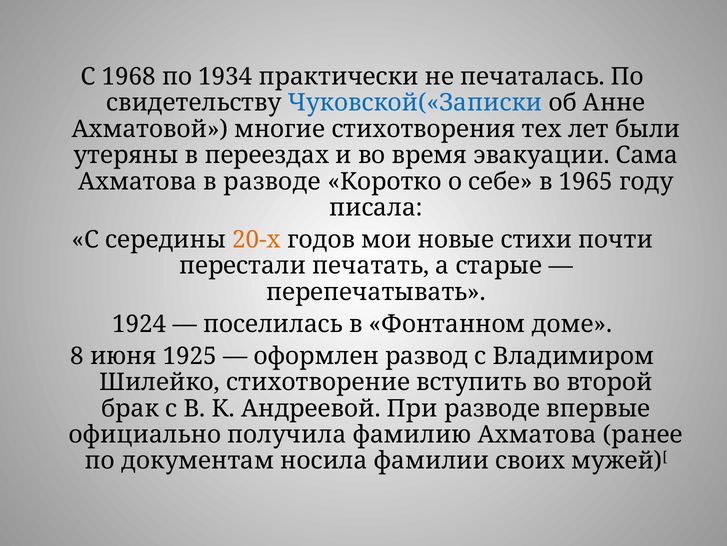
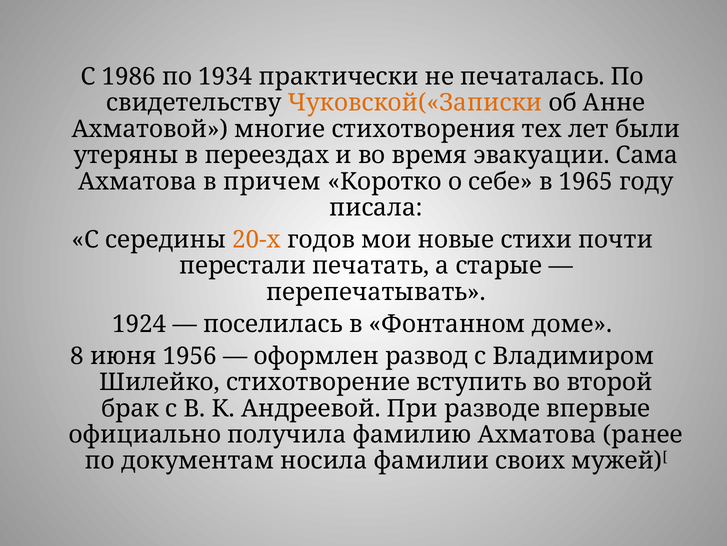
1968: 1968 -> 1986 (129, 77)
Чуковской(«Записки colour: blue -> orange (415, 103)
в разводе: разводе -> причем (272, 181)
1925: 1925 -> 1956 (190, 356)
